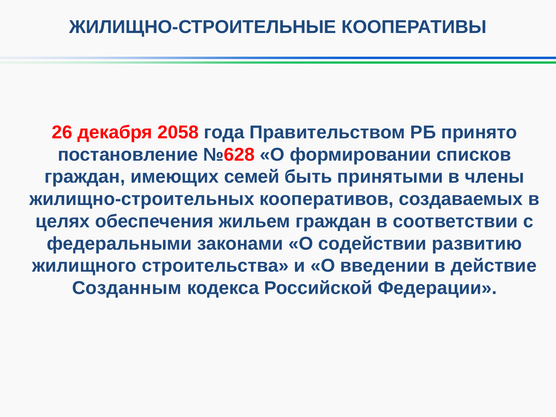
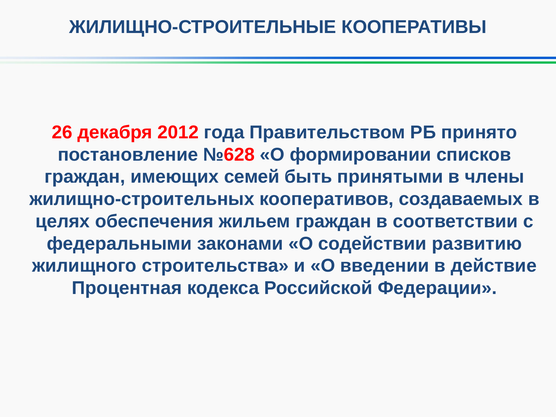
2058: 2058 -> 2012 (178, 132)
Созданным: Созданным -> Процентная (127, 288)
